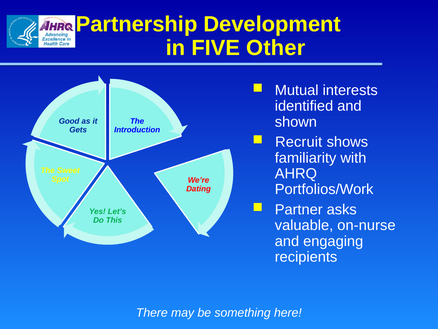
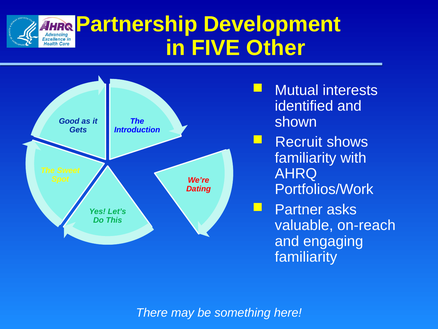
on-nurse: on-nurse -> on-reach (366, 225)
recipients: recipients -> familiarity (306, 257)
